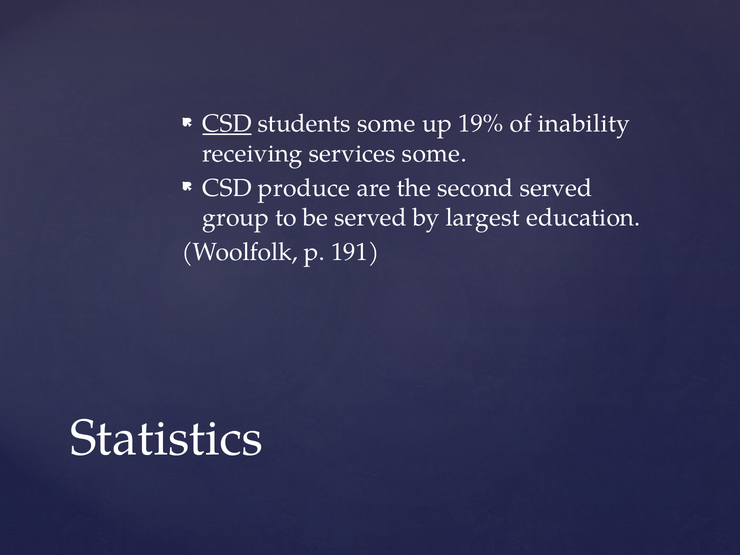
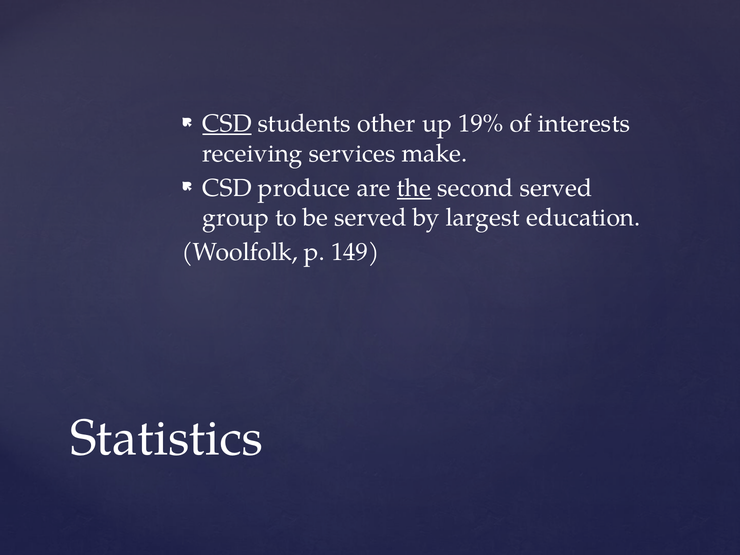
students some: some -> other (386, 124)
inability: inability -> interests (584, 124)
services some: some -> make (434, 153)
the underline: none -> present (414, 188)
191: 191 -> 149 (355, 252)
